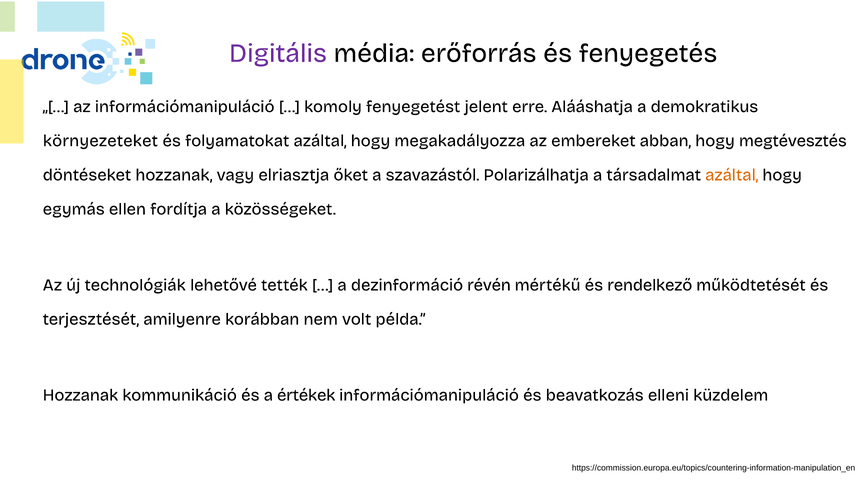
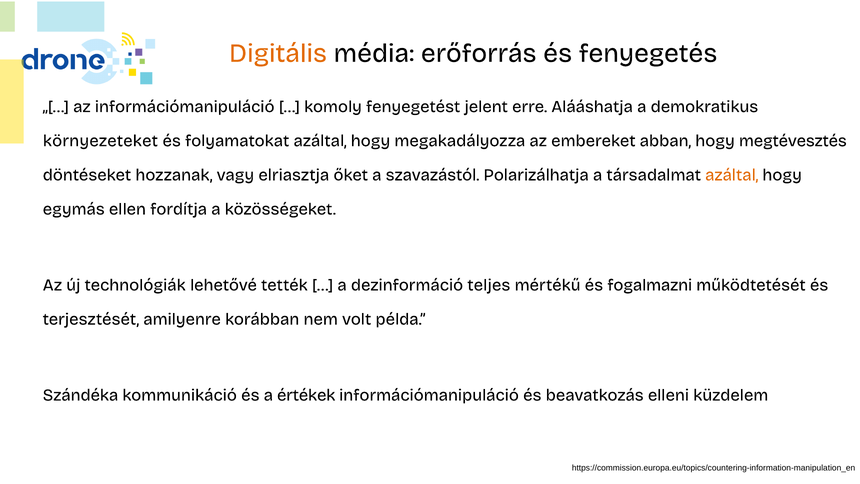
Digitális colour: purple -> orange (278, 53)
révén: révén -> teljes (489, 285)
rendelkező: rendelkező -> fogalmazni (650, 285)
Hozzanak: Hozzanak -> Szándéka (80, 395)
